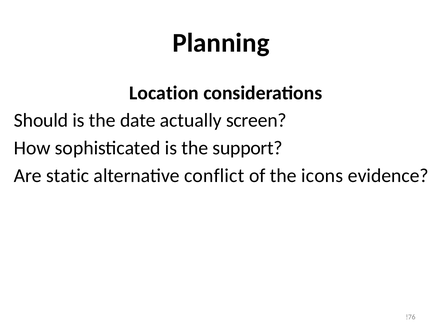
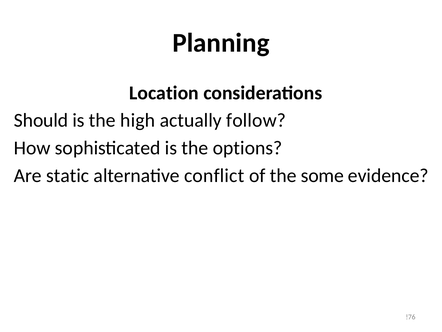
date: date -> high (138, 120)
screen: screen -> follow (256, 120)
support: support -> options (248, 148)
icons: icons -> some (322, 175)
